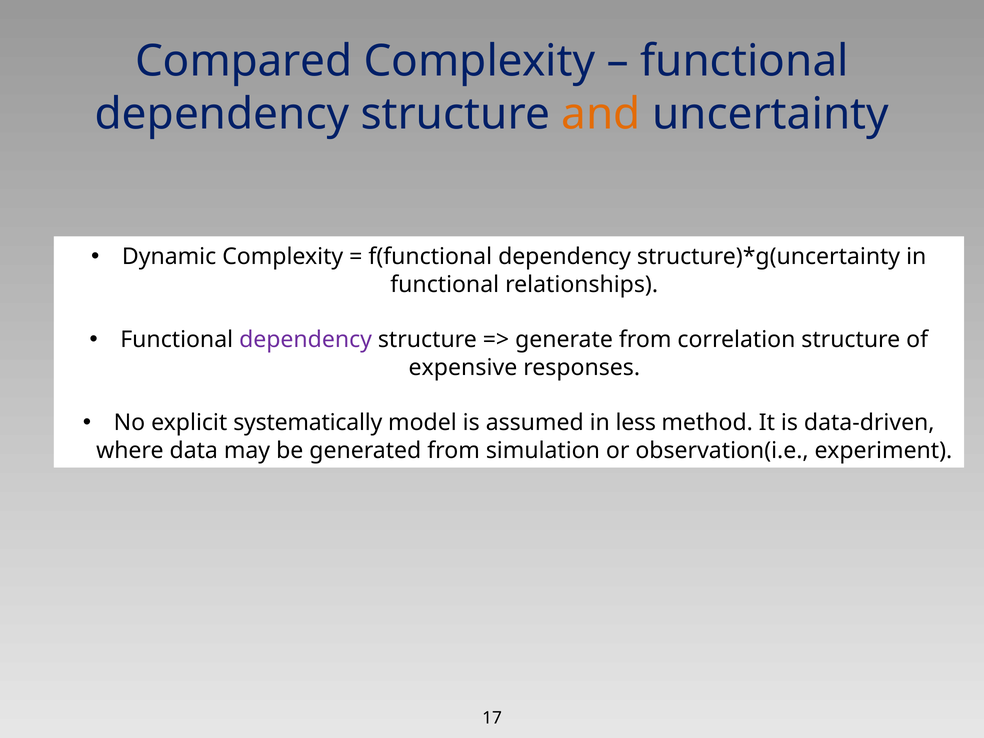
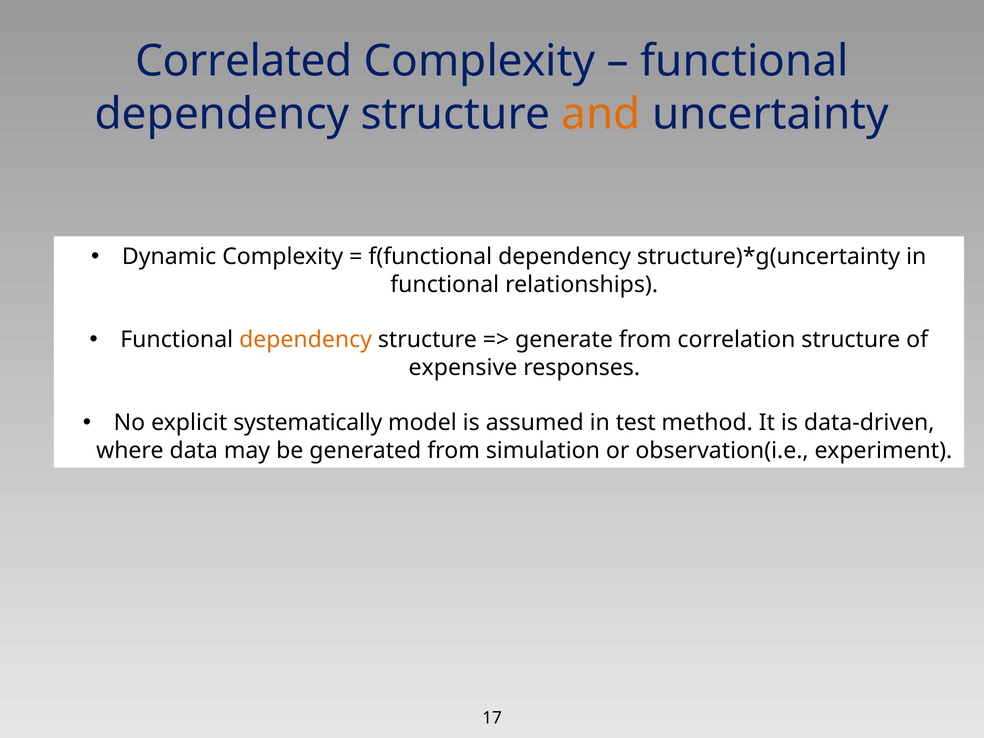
Compared: Compared -> Correlated (244, 61)
dependency colour: purple -> orange (306, 340)
less: less -> test (636, 423)
